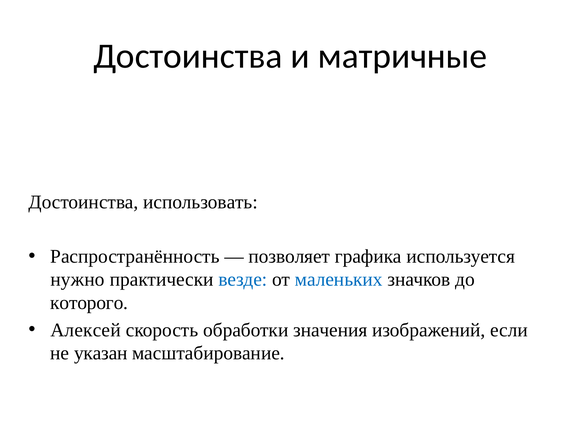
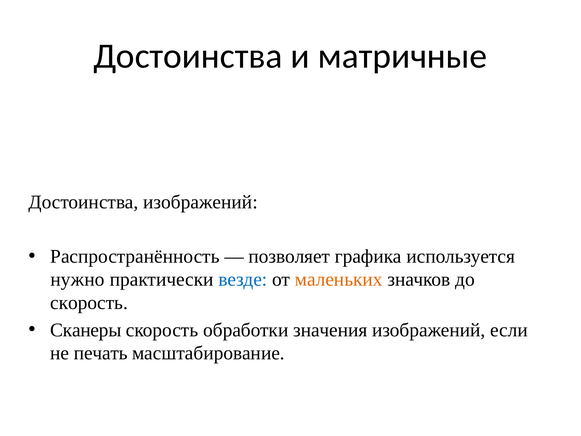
Достоинства использовать: использовать -> изображений (200, 202)
маленьких colour: blue -> orange (339, 279)
которого: которого -> скорость (89, 303)
Алексей: Алексей -> Сканеры (86, 330)
указан: указан -> печать (101, 353)
